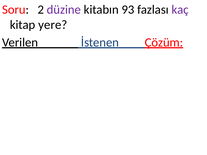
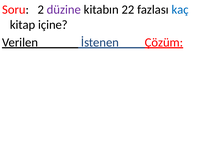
93: 93 -> 22 (128, 10)
kaç colour: purple -> blue (180, 10)
yere: yere -> içine (53, 25)
